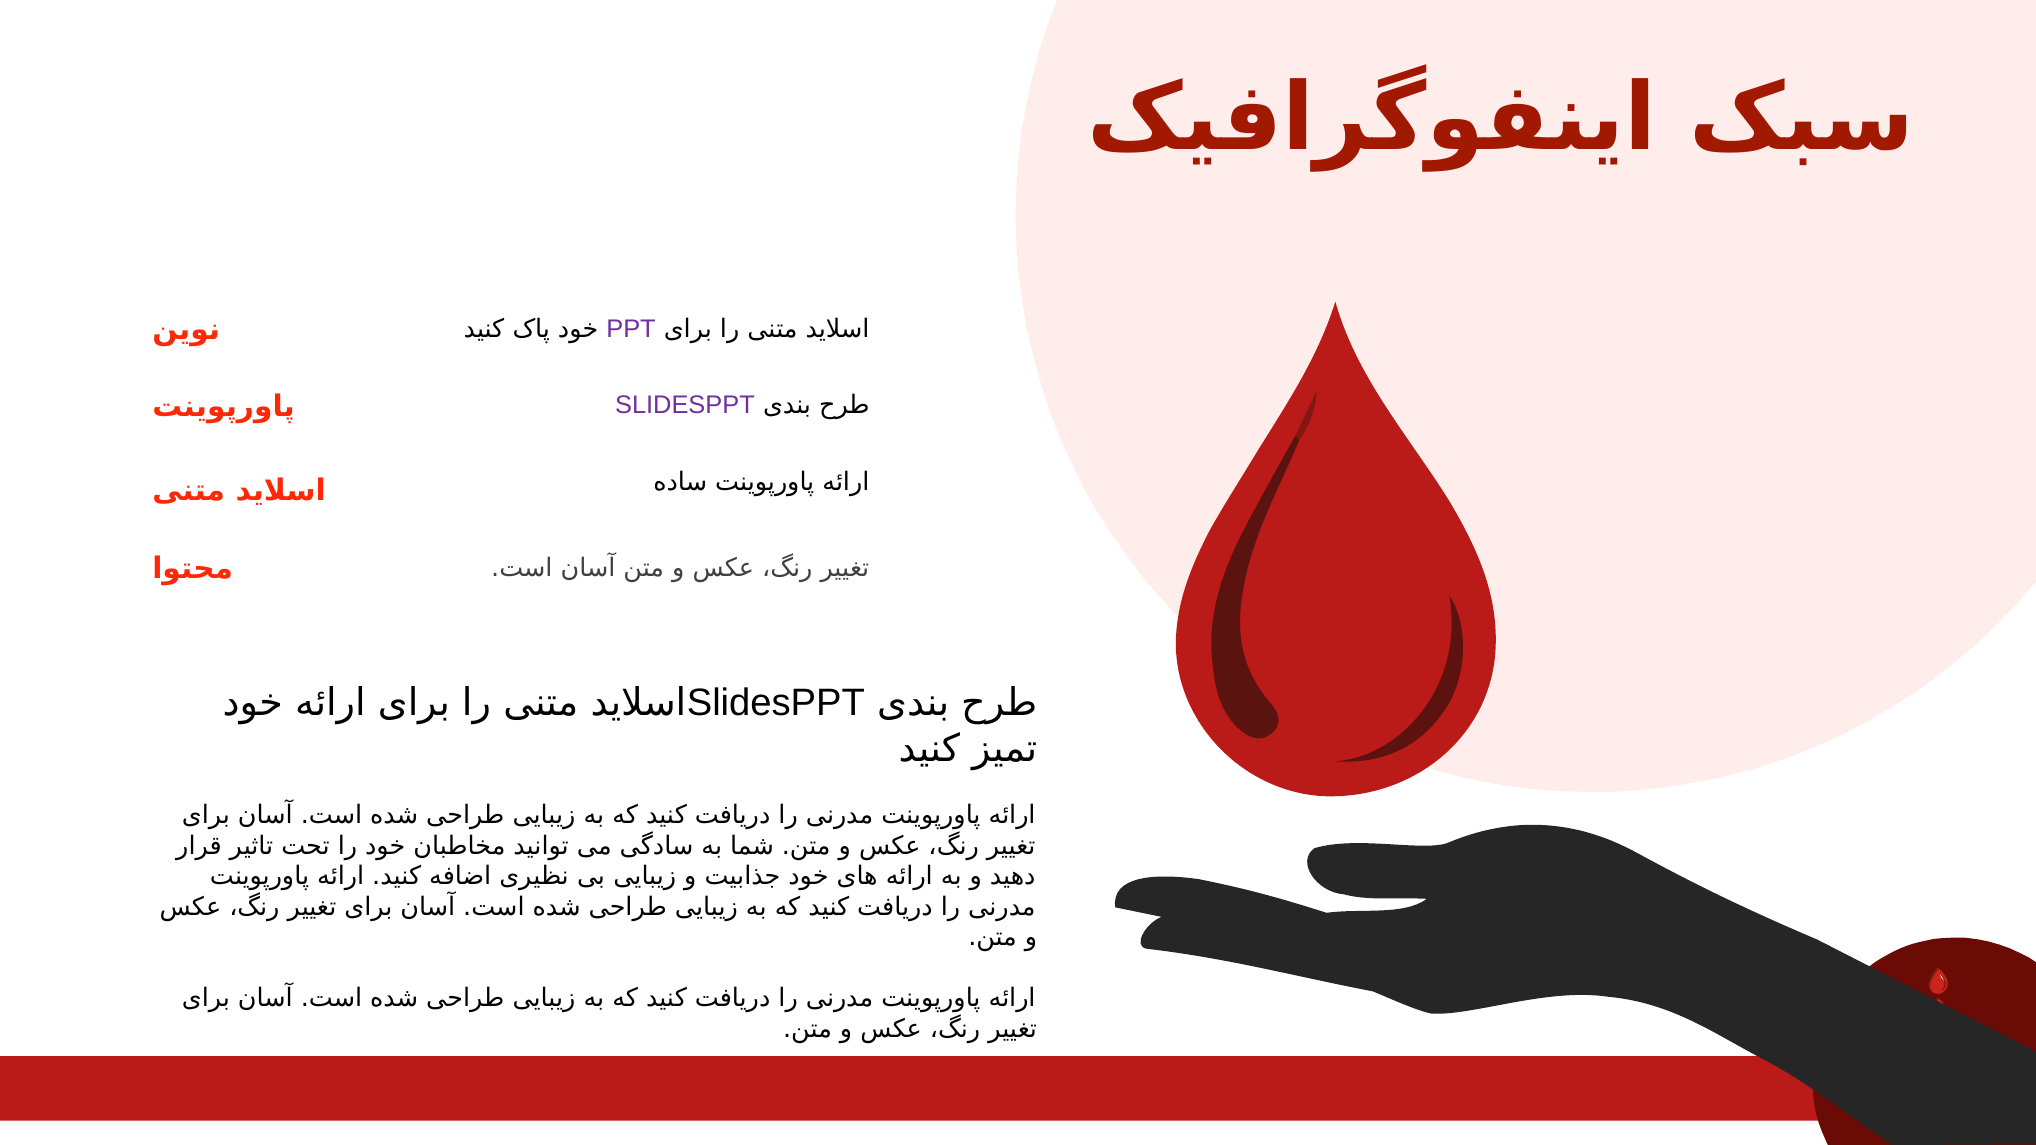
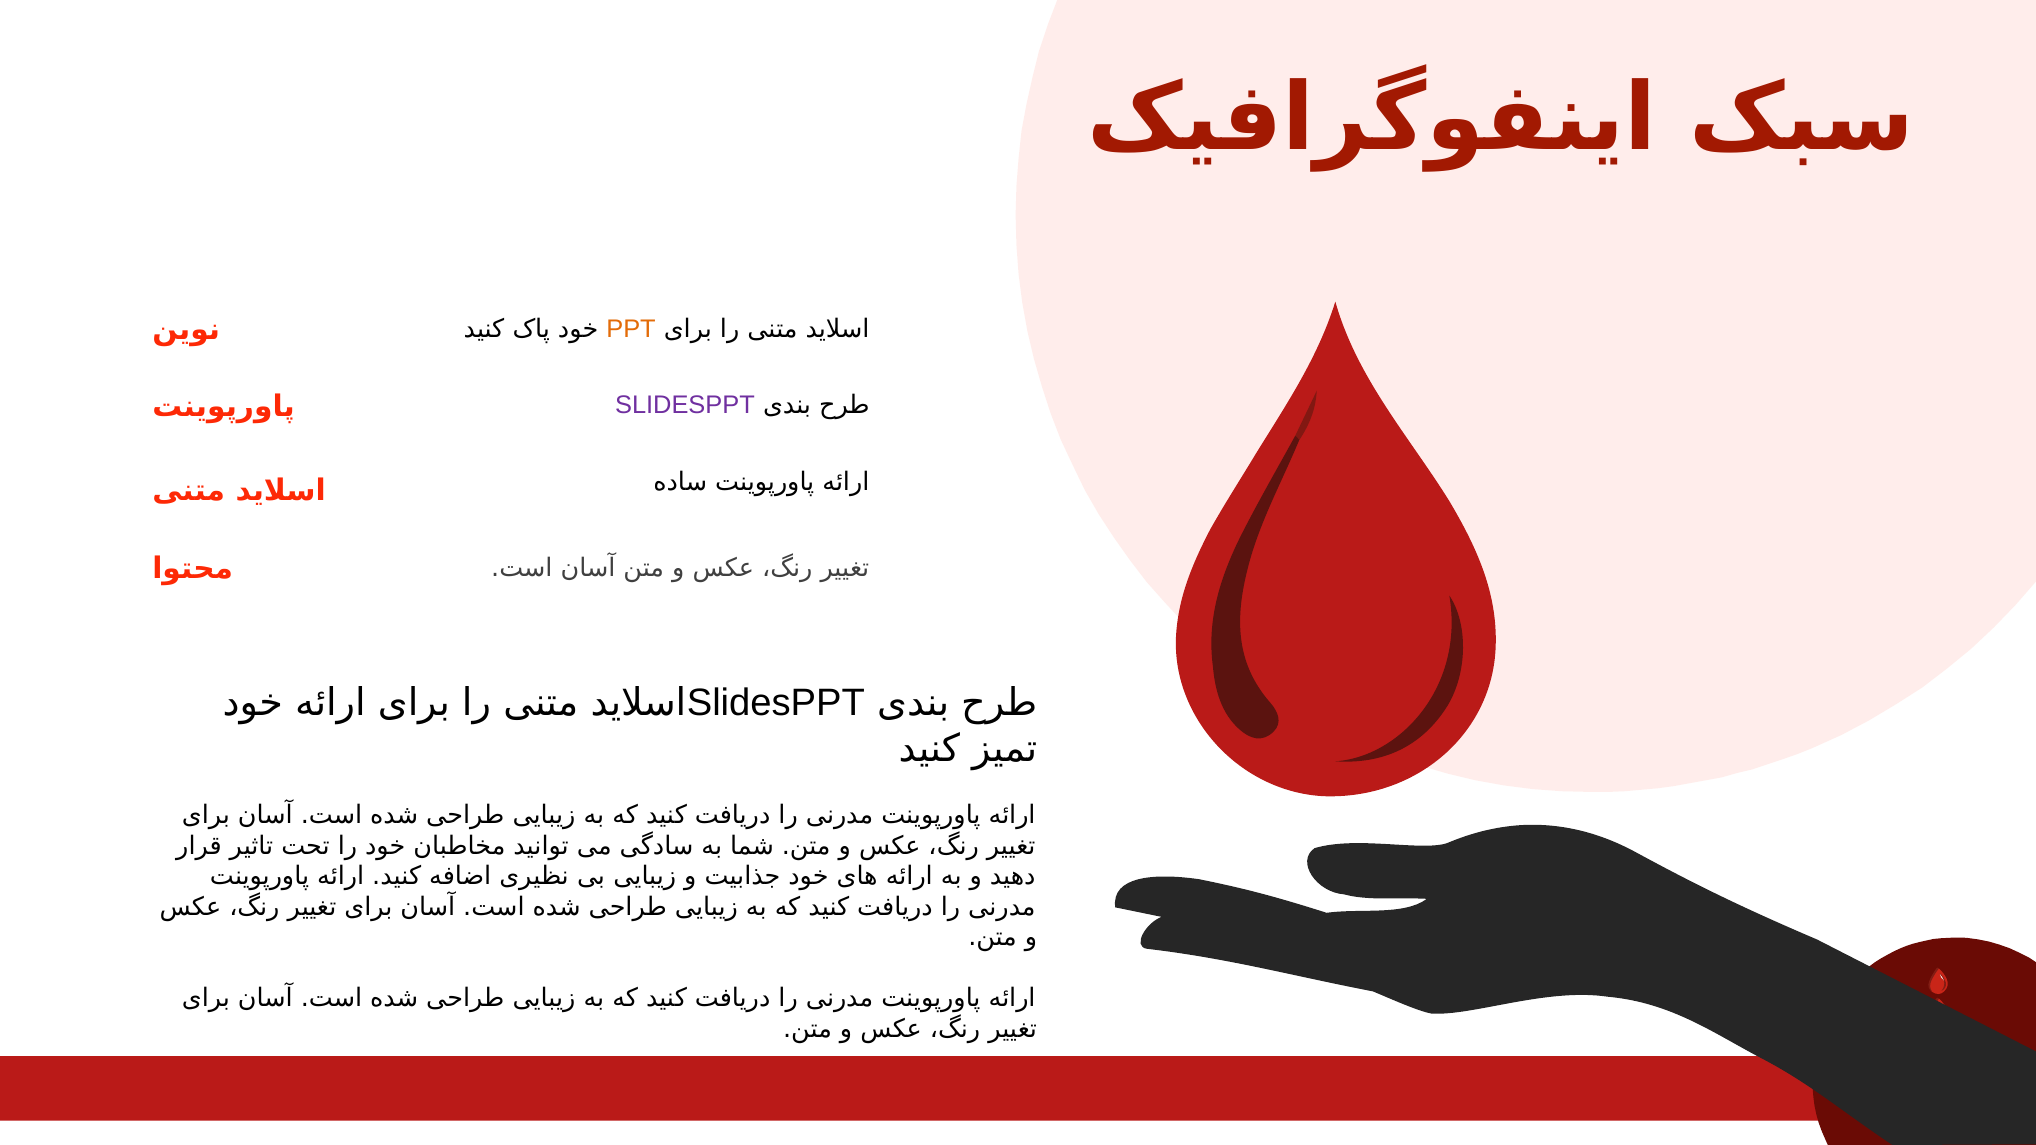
PPT colour: purple -> orange (631, 329)
